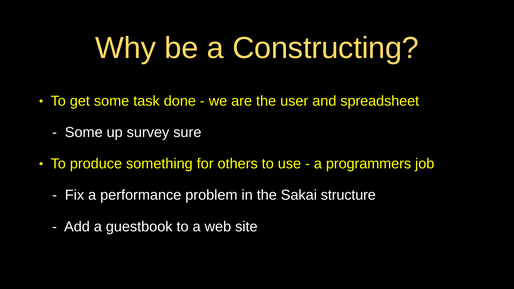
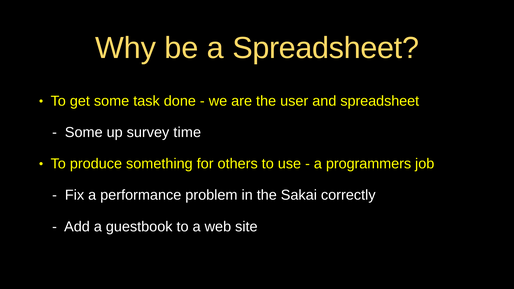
a Constructing: Constructing -> Spreadsheet (326, 48)
sure: sure -> time (187, 132)
structure: structure -> correctly (348, 195)
